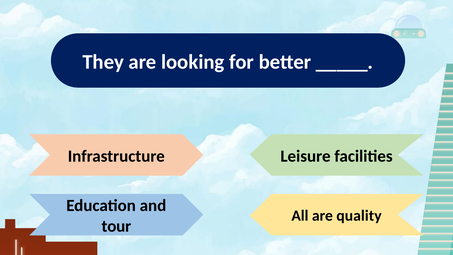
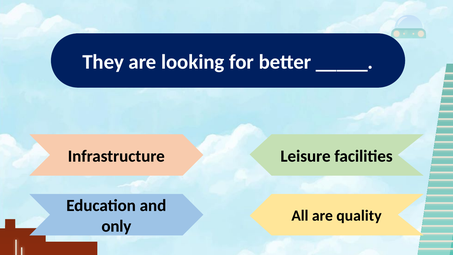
tour: tour -> only (116, 226)
